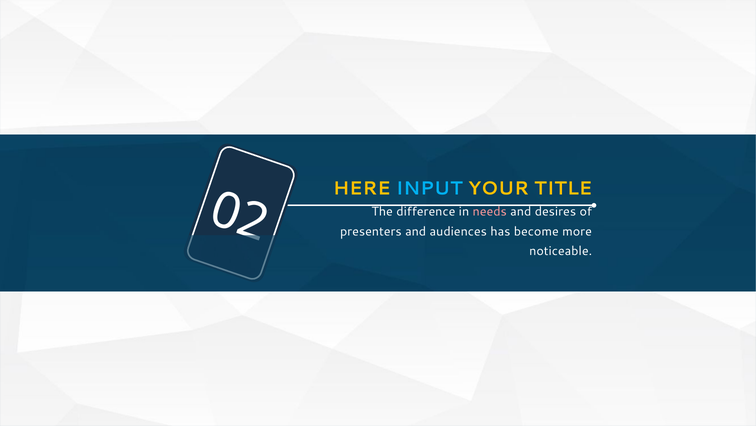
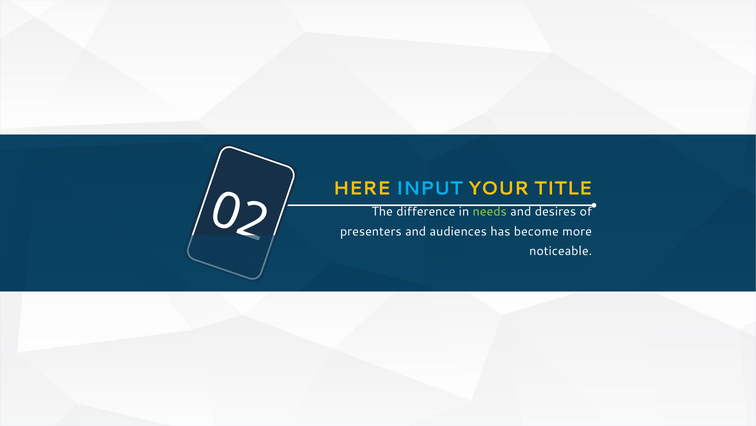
needs colour: pink -> light green (490, 211)
